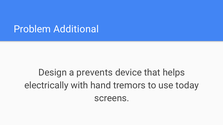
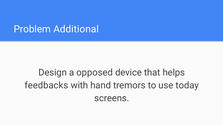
prevents: prevents -> opposed (95, 73)
electrically: electrically -> feedbacks (46, 86)
